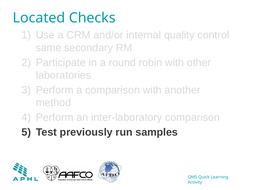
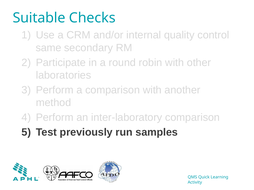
Located: Located -> Suitable (39, 18)
